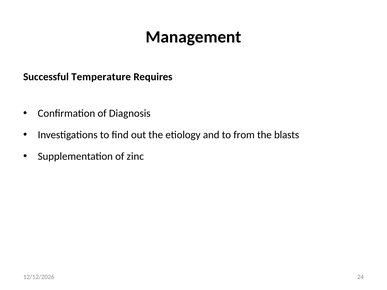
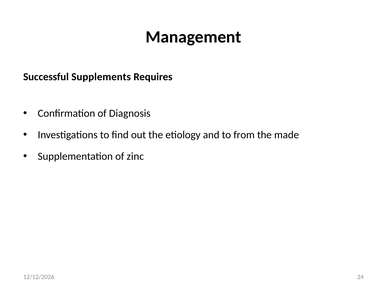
Temperature: Temperature -> Supplements (101, 77)
blasts: blasts -> made (287, 135)
